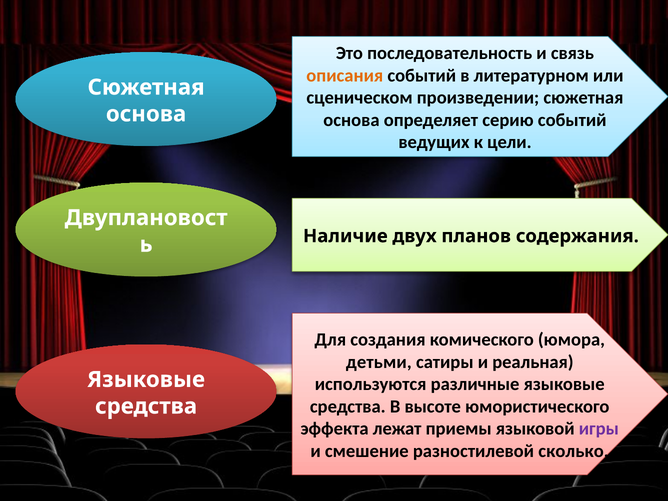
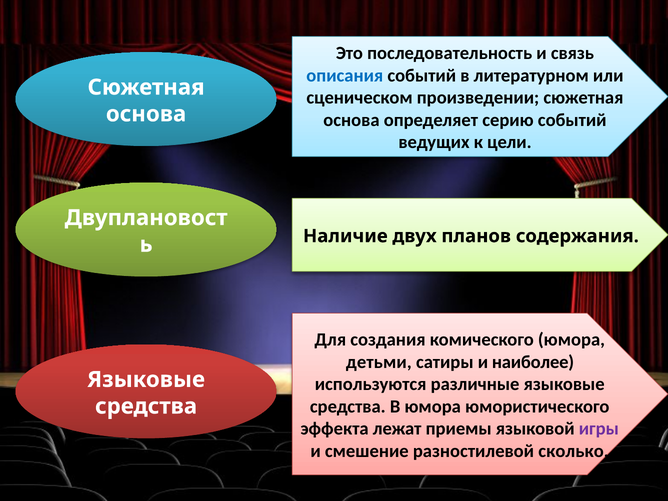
описания colour: orange -> blue (345, 76)
реальная: реальная -> наиболее (533, 362)
В высоте: высоте -> юмора (433, 406)
